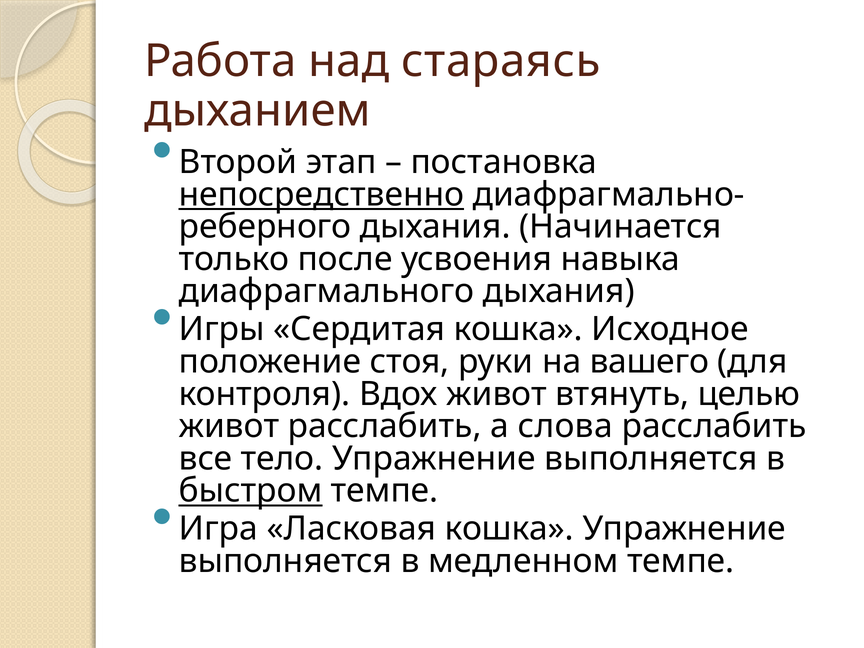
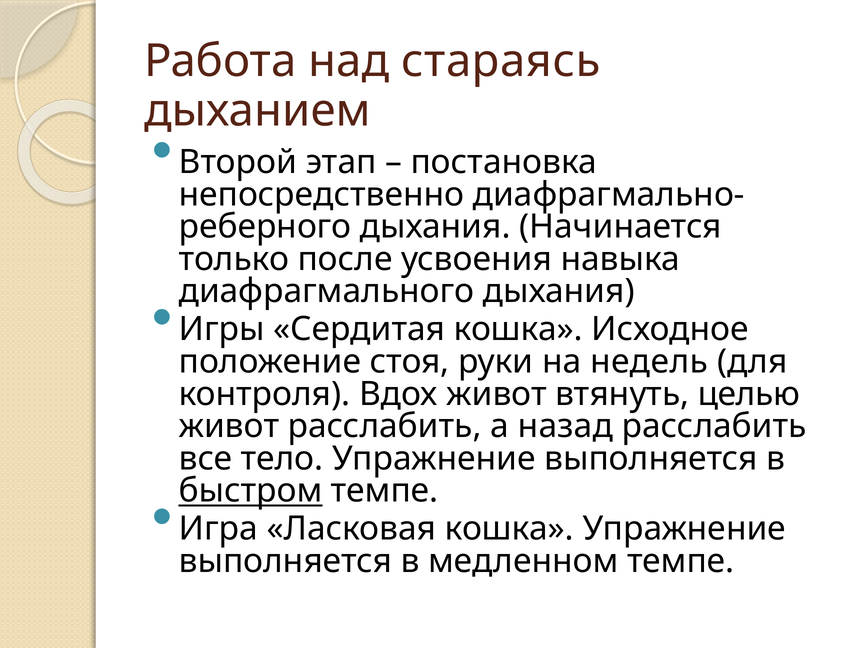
непосредственно underline: present -> none (321, 195)
вашего: вашего -> недель (649, 362)
слова: слова -> назад (565, 426)
